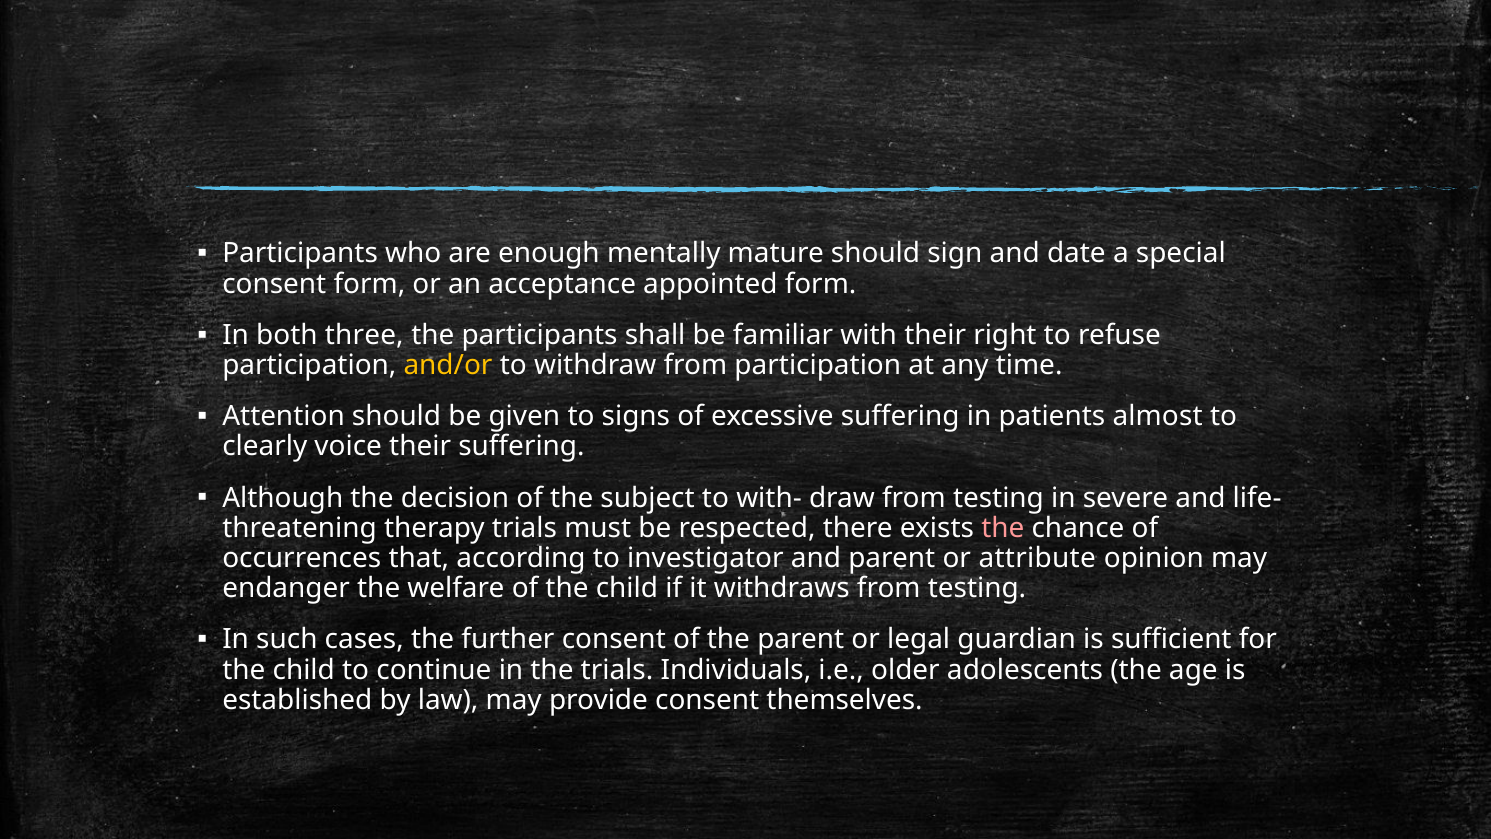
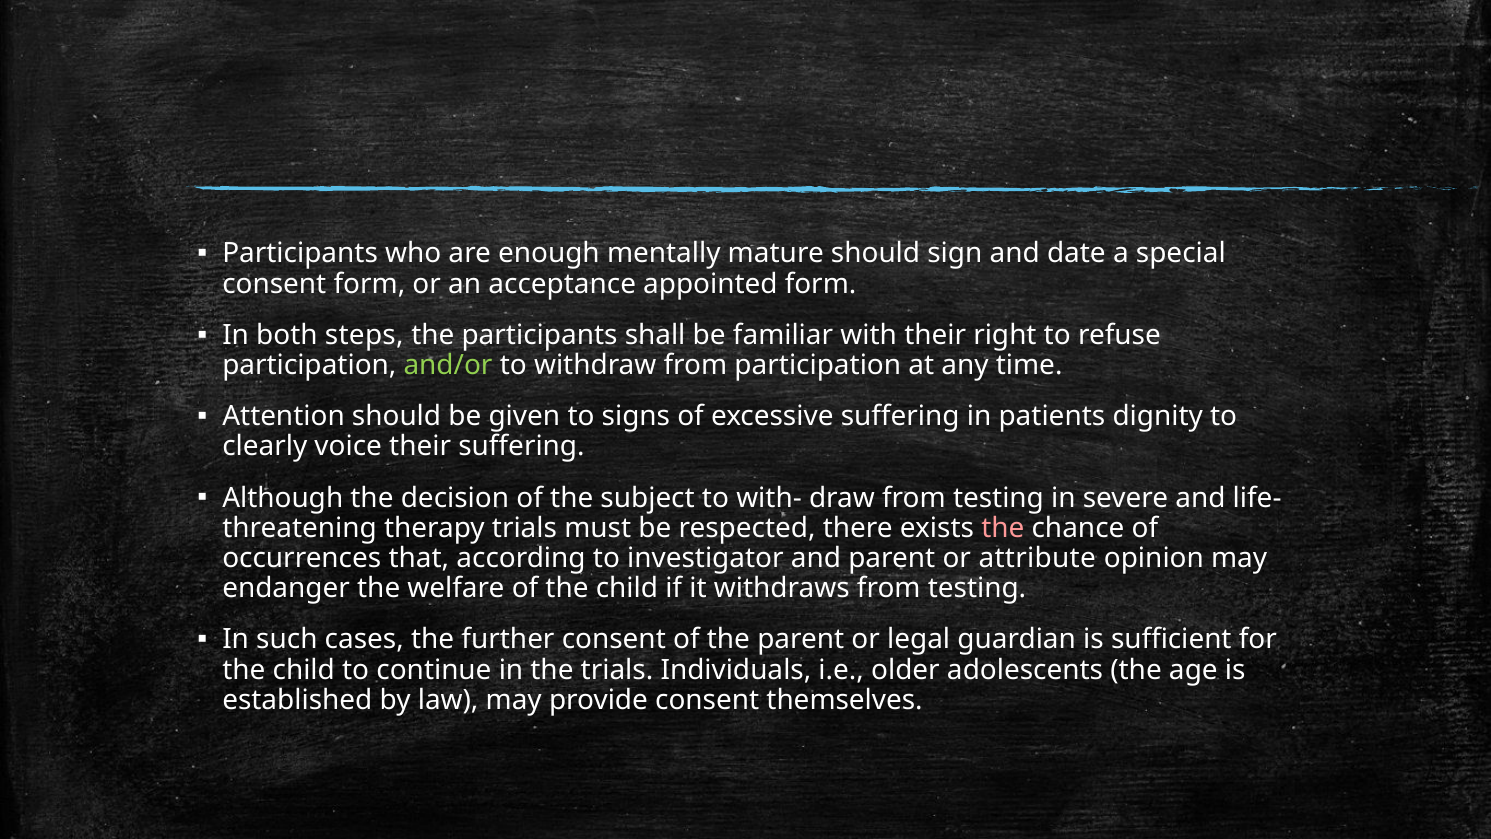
three: three -> steps (364, 335)
and/or colour: yellow -> light green (448, 365)
almost: almost -> dignity (1158, 416)
